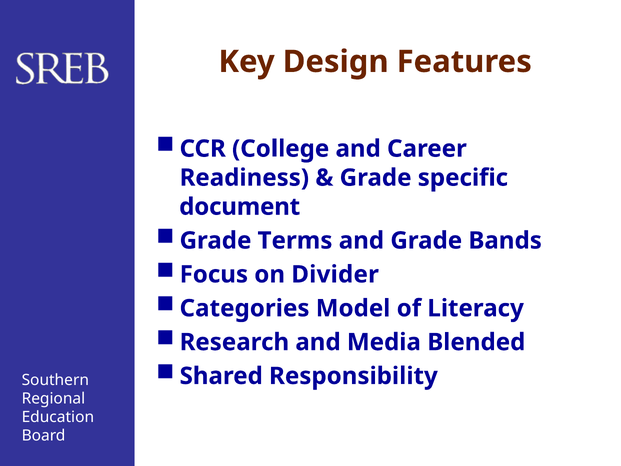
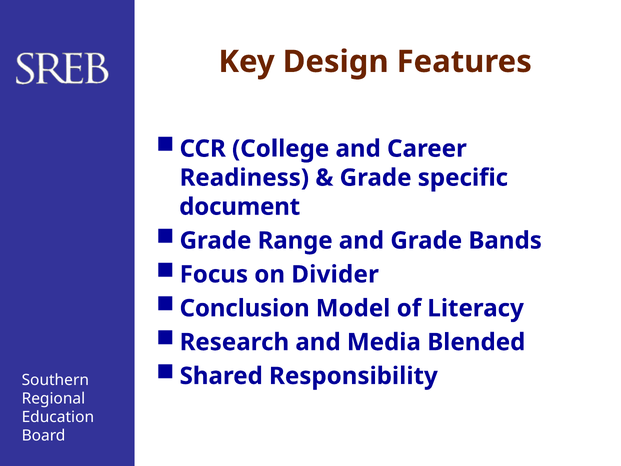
Terms: Terms -> Range (295, 241)
Categories: Categories -> Conclusion (245, 308)
